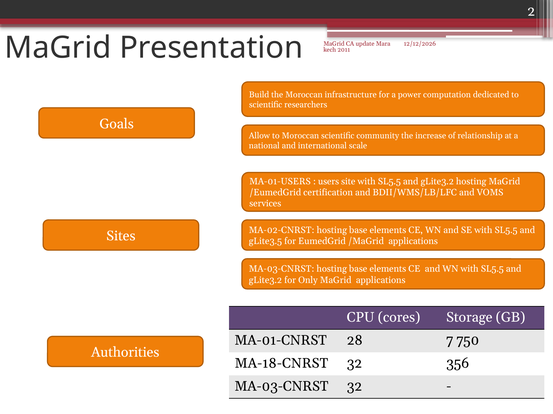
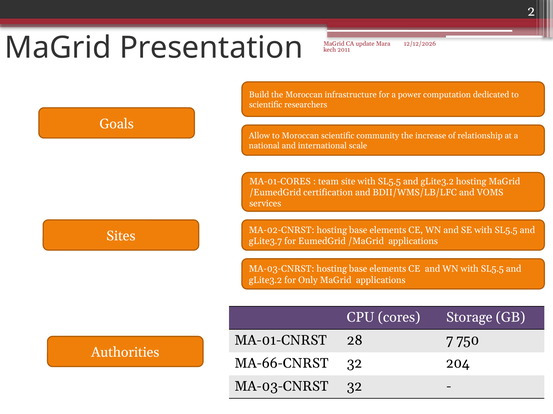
MA-01-USERS: MA-01-USERS -> MA-01-CORES (280, 182)
users: users -> team (328, 182)
gLite3.5: gLite3.5 -> gLite3.7 (265, 242)
MA-18-CNRST: MA-18-CNRST -> MA-66-CNRST (282, 364)
356: 356 -> 204 (458, 364)
